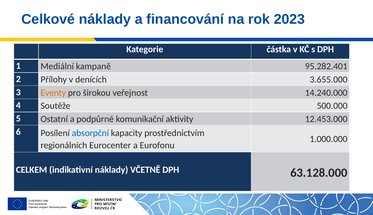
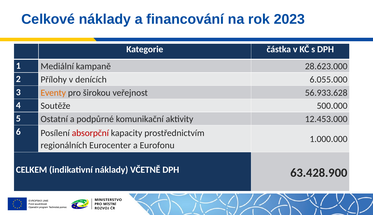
95.282.401: 95.282.401 -> 28.623.000 (326, 66)
3.655.000: 3.655.000 -> 6.055.000 (329, 79)
14.240.000: 14.240.000 -> 56.933.628 (326, 93)
absorpční colour: blue -> red (90, 133)
63.128.000: 63.128.000 -> 63.428.900 (319, 173)
